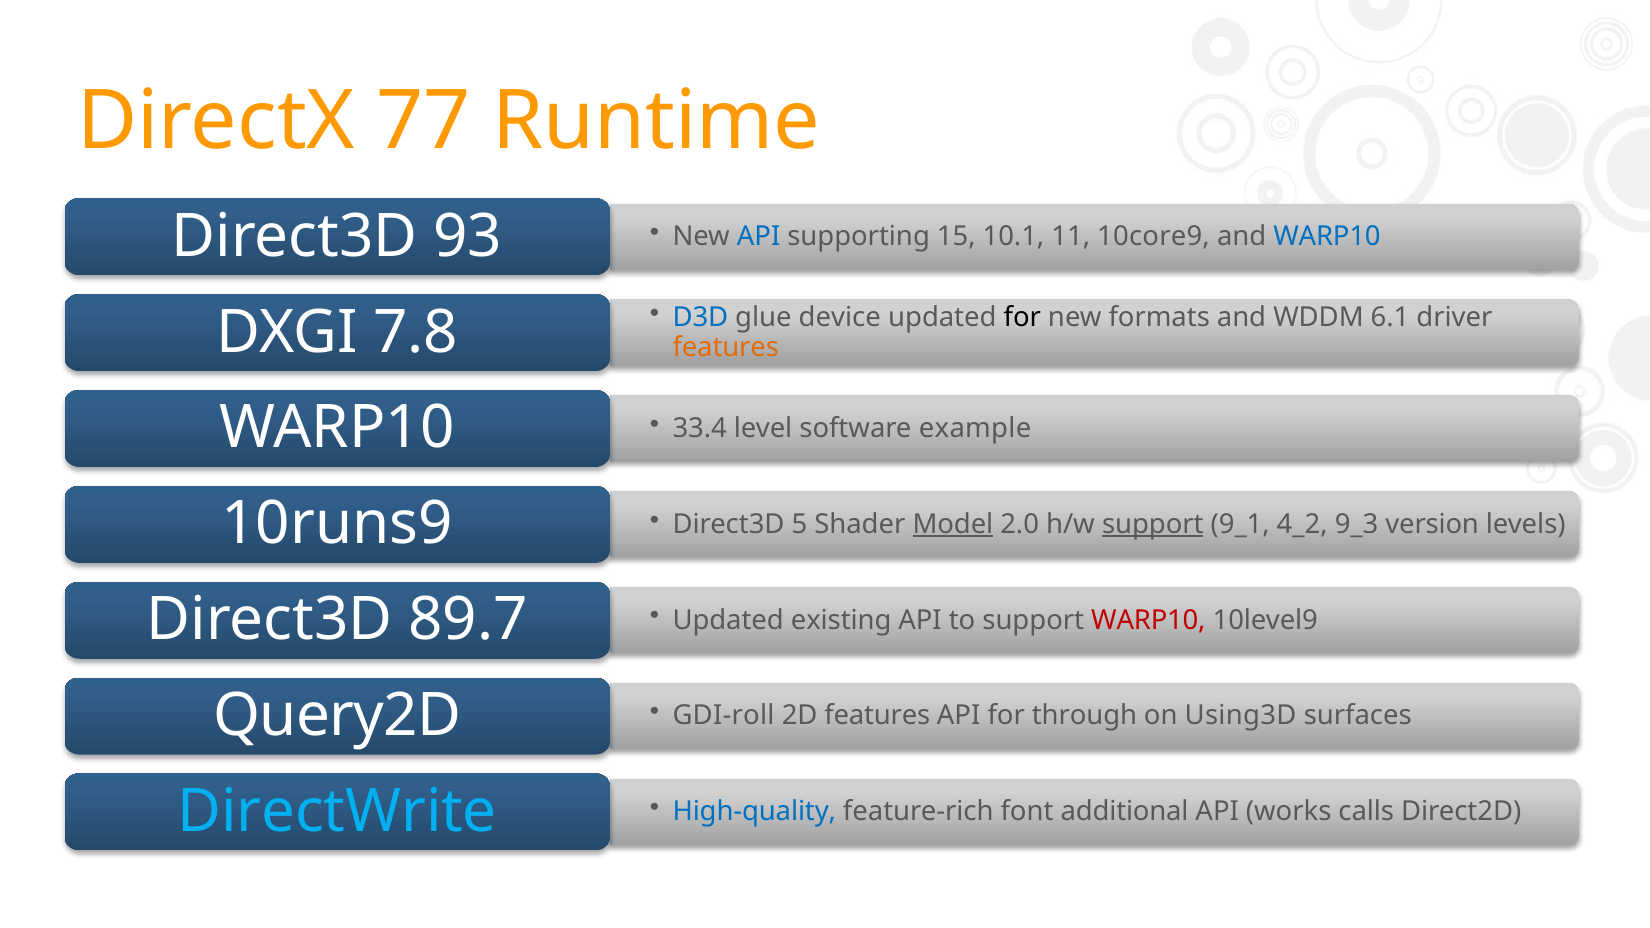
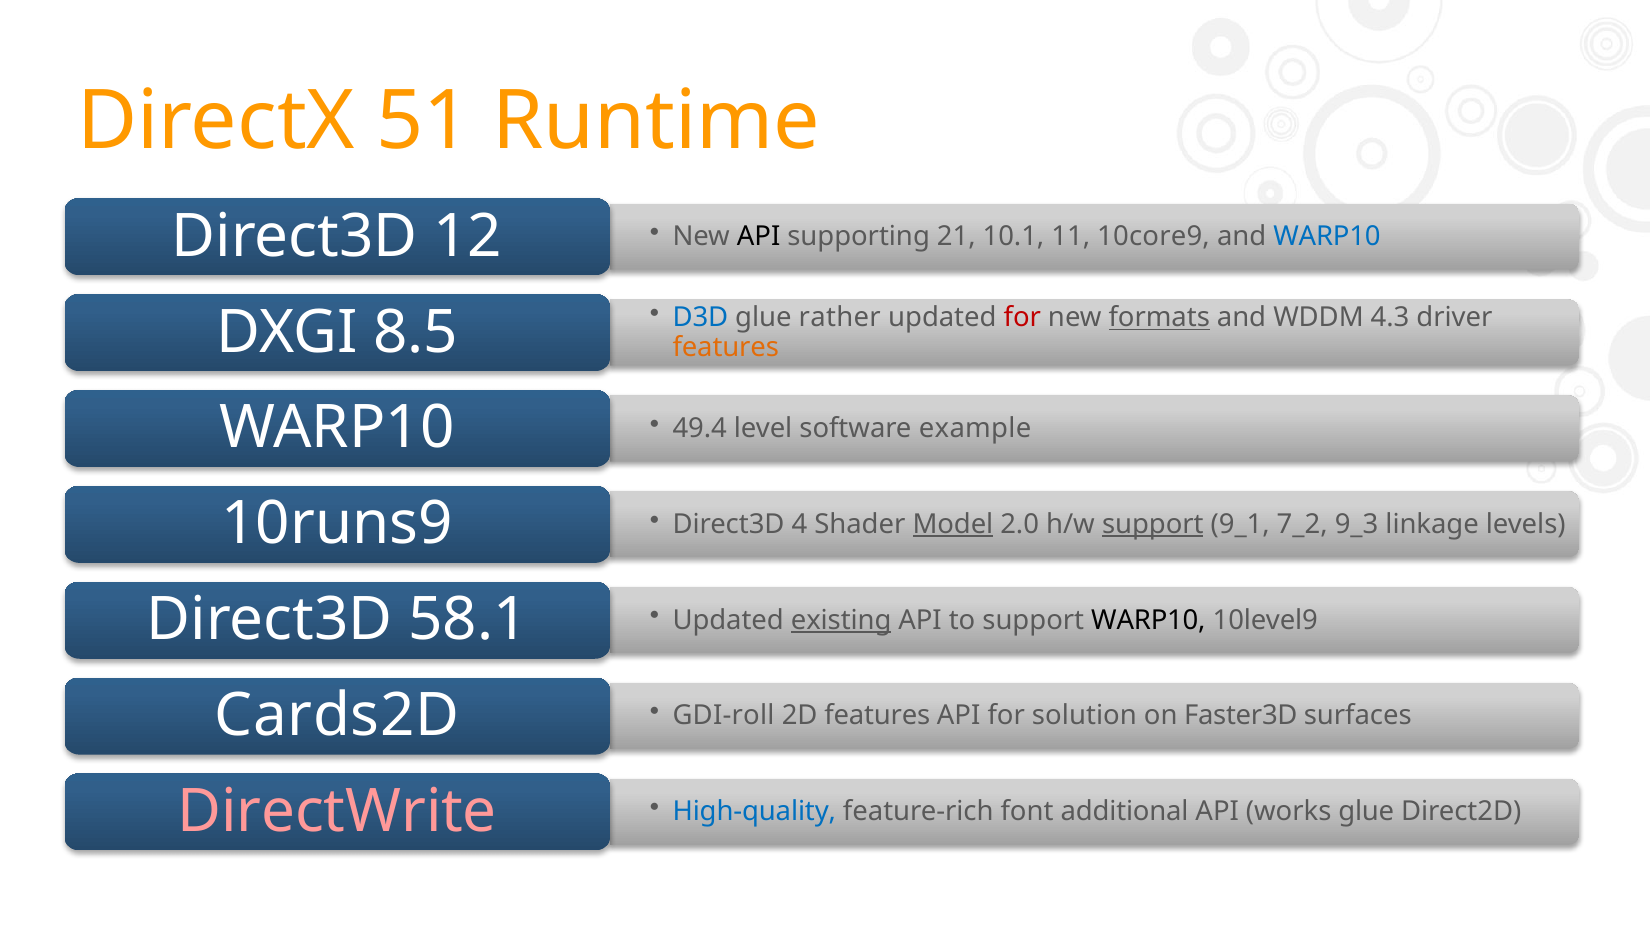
77: 77 -> 51 (424, 121)
93: 93 -> 12 (468, 236)
API colour: blue -> black (759, 237)
15: 15 -> 21 (956, 237)
device: device -> rather (840, 318)
for colour: black -> red (1022, 318)
formats underline: none -> present (1159, 318)
6.1: 6.1 -> 4.3 (1390, 318)
7.8: 7.8 -> 8.5 (416, 332)
33.4: 33.4 -> 49.4 (700, 428)
5: 5 -> 4 (799, 524)
4_2: 4_2 -> 7_2 (1302, 524)
version: version -> linkage (1432, 524)
89.7: 89.7 -> 58.1 (468, 620)
existing underline: none -> present (841, 620)
WARP10 colour: red -> black (1148, 620)
Query2D: Query2D -> Cards2D (337, 716)
through: through -> solution (1084, 716)
Using3D: Using3D -> Faster3D (1241, 716)
DirectWrite colour: light blue -> pink (337, 812)
works calls: calls -> glue (1366, 812)
